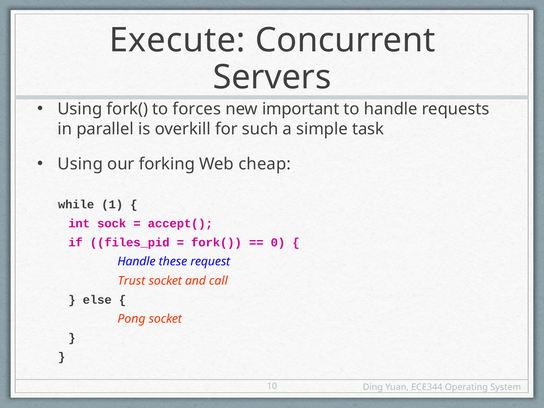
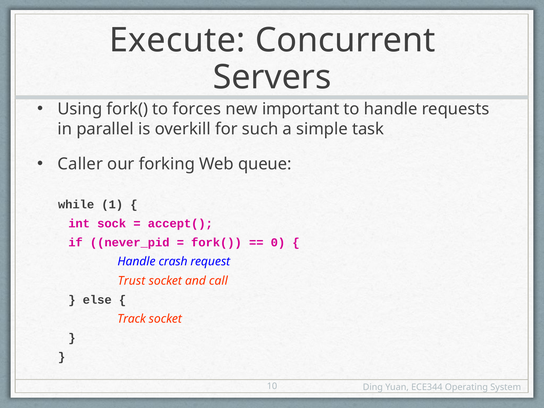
Using: Using -> Caller (80, 164)
cheap: cheap -> queue (265, 164)
files_pid: files_pid -> never_pid (130, 243)
these: these -> crash (173, 262)
Pong: Pong -> Track (132, 319)
